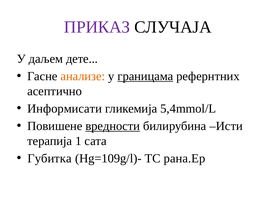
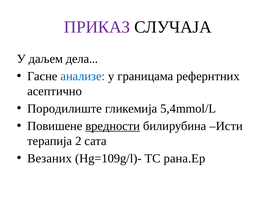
дете: дете -> дела (82, 59)
анализе colour: orange -> blue (83, 76)
границама underline: present -> none (145, 76)
Информисати: Информисати -> Породилиште (65, 109)
1: 1 -> 2 (78, 141)
Губитка: Губитка -> Везаних (50, 158)
